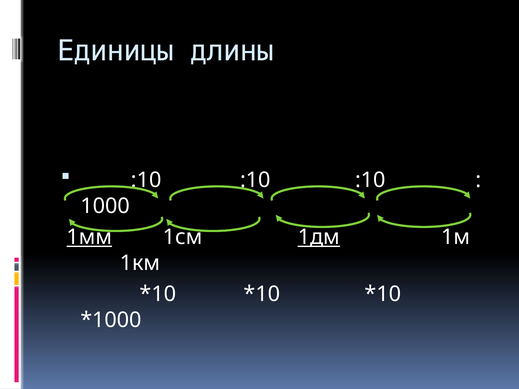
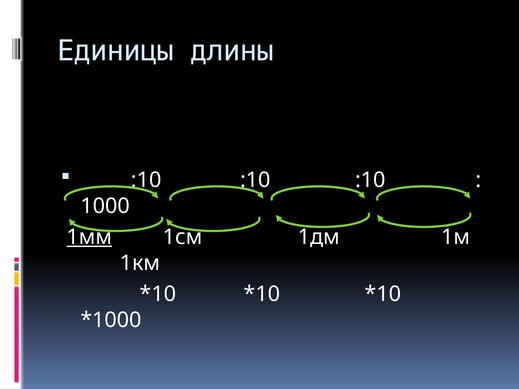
1дм underline: present -> none (319, 237)
